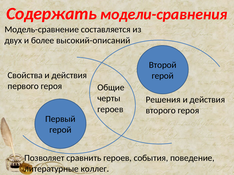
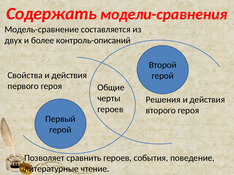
высокий-описаний: высокий-описаний -> контроль-описаний (93, 41)
коллег: коллег -> чтение (95, 169)
